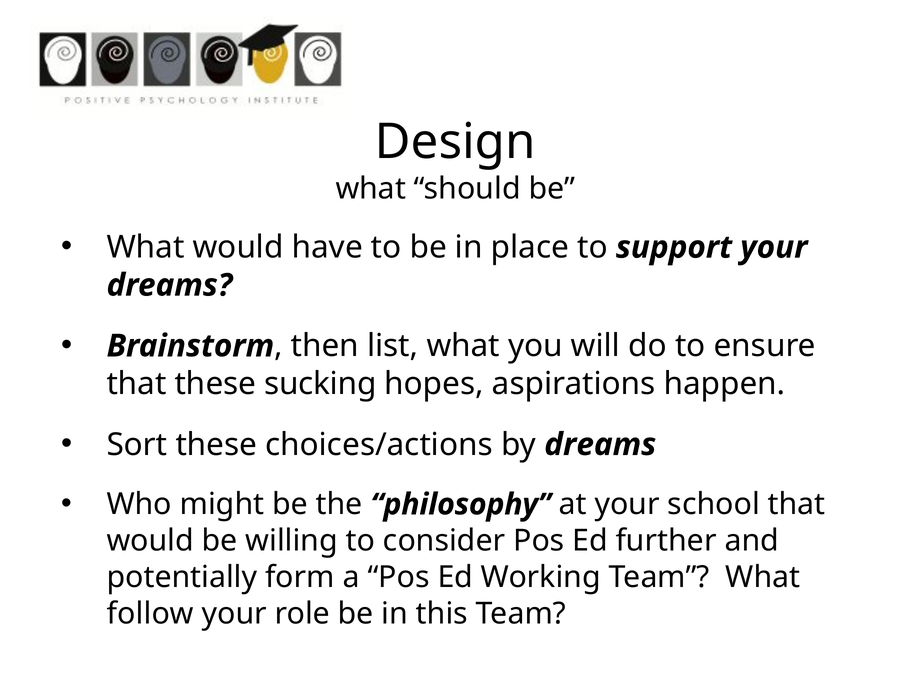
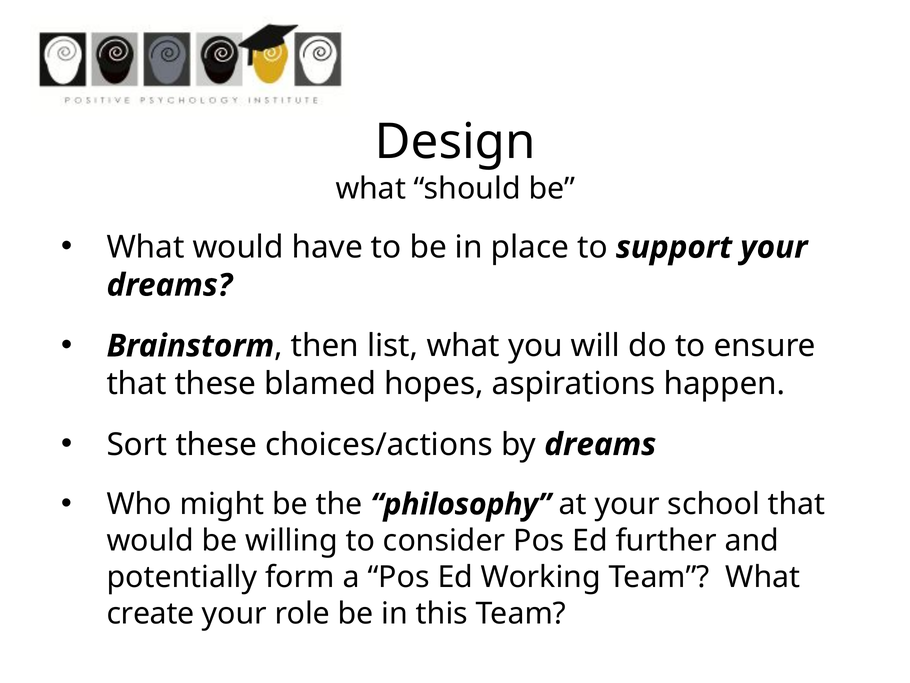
sucking: sucking -> blamed (320, 384)
follow: follow -> create (150, 613)
